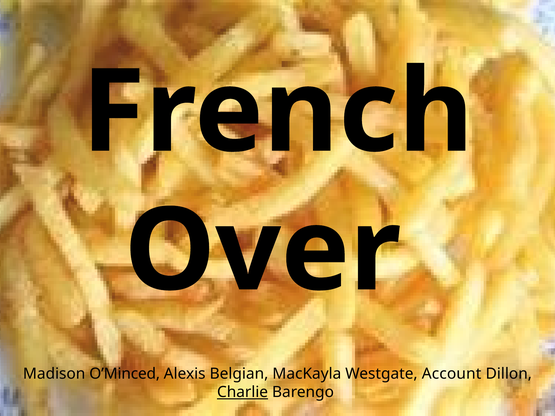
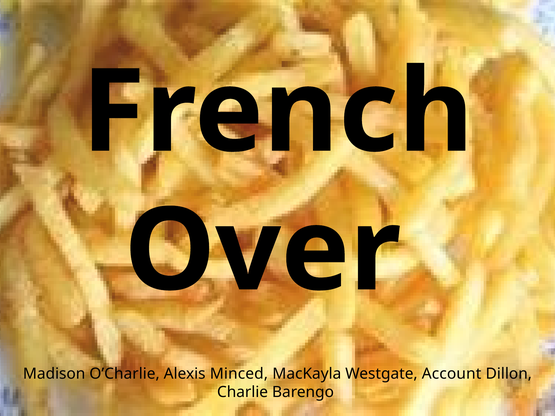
O’Minced: O’Minced -> O’Charlie (125, 374)
Belgian: Belgian -> Minced (239, 374)
Charlie underline: present -> none (243, 392)
